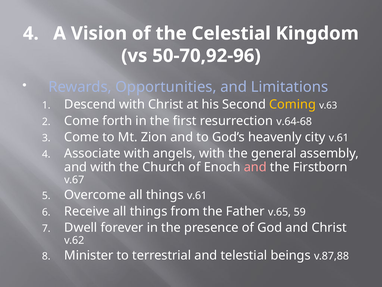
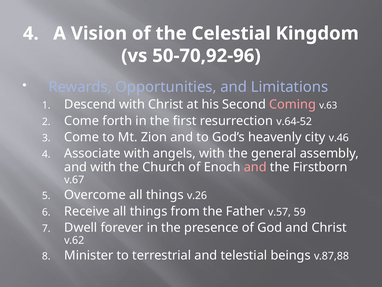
Coming colour: yellow -> pink (293, 104)
v.64-68: v.64-68 -> v.64-52 (294, 121)
city v.61: v.61 -> v.46 (339, 138)
things v.61: v.61 -> v.26 (197, 195)
v.65: v.65 -> v.57 (279, 212)
